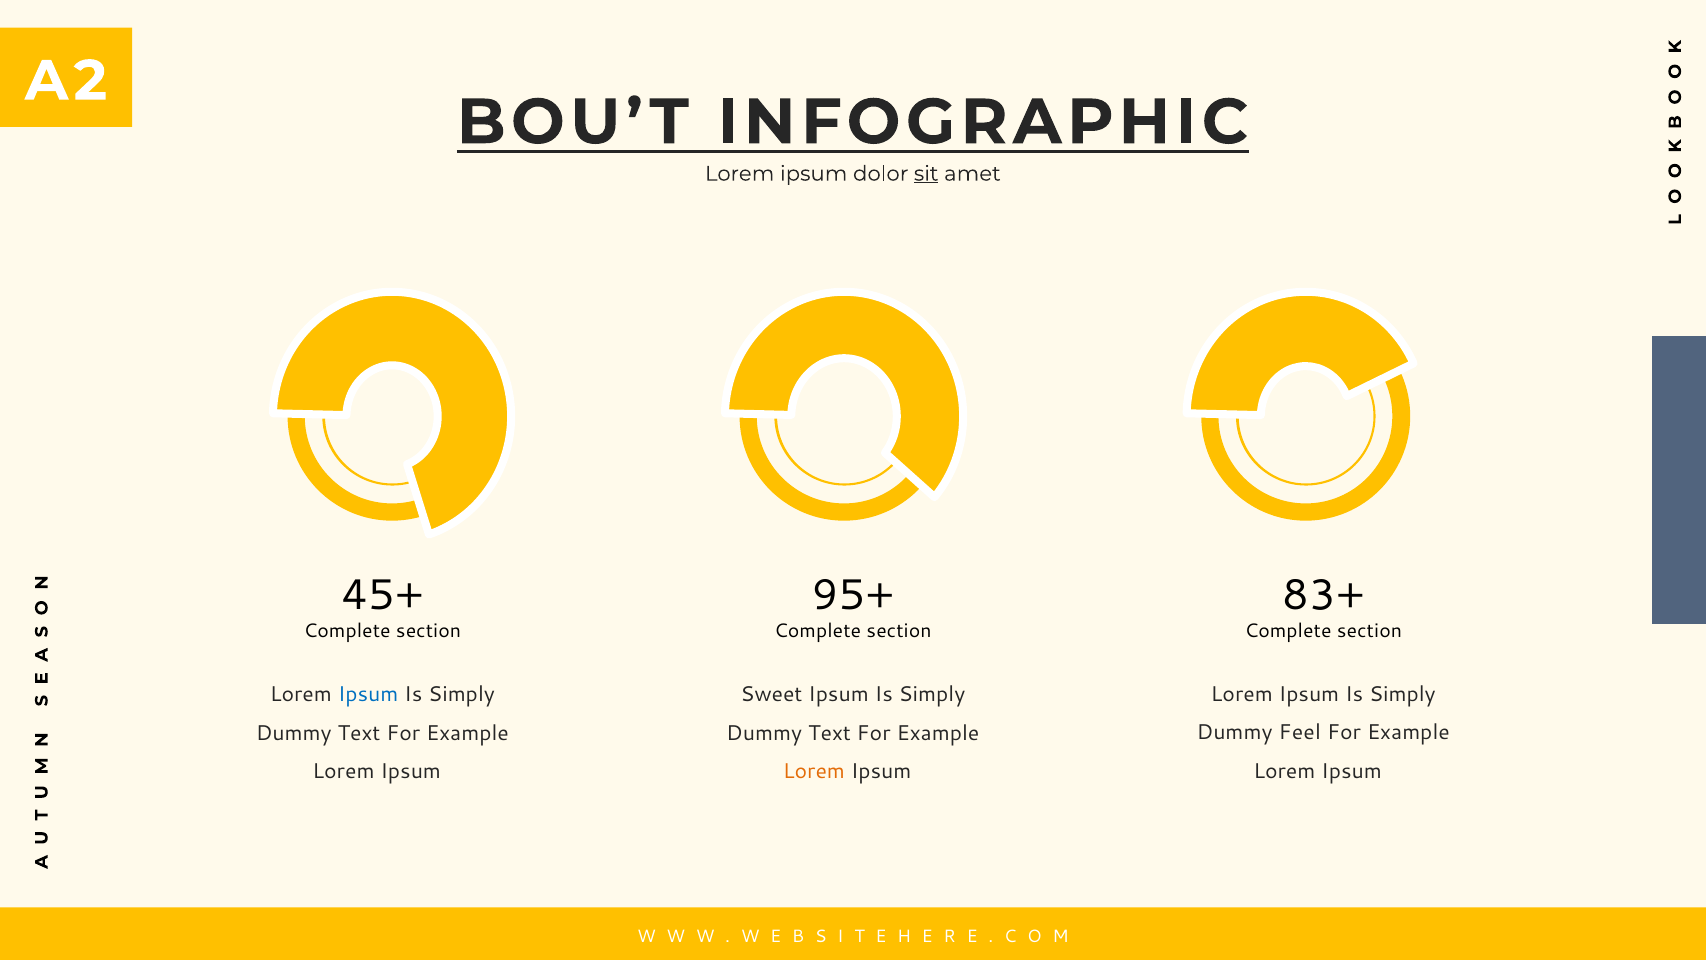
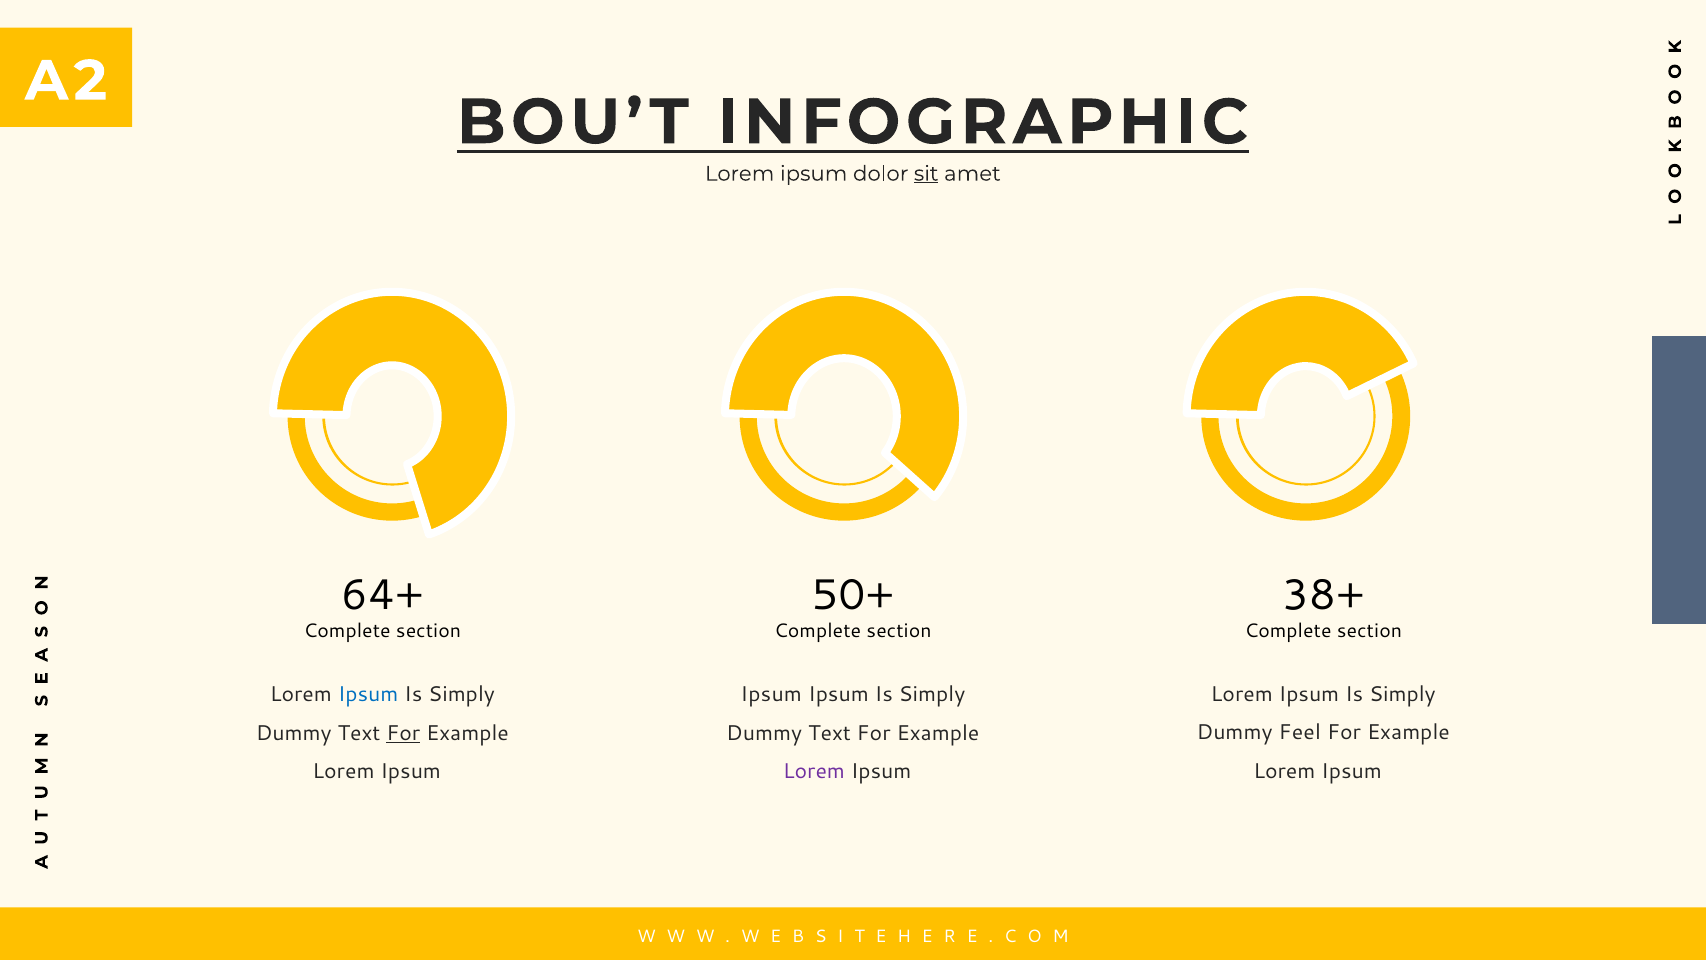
45+: 45+ -> 64+ (382, 595)
95+: 95+ -> 50+ (853, 595)
83+: 83+ -> 38+ (1323, 595)
Sweet: Sweet -> Ipsum (771, 695)
For underline: none -> present (403, 733)
Lorem colour: orange -> purple (814, 771)
